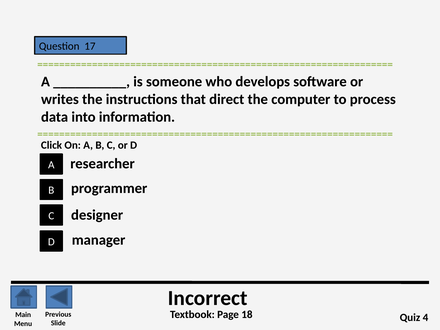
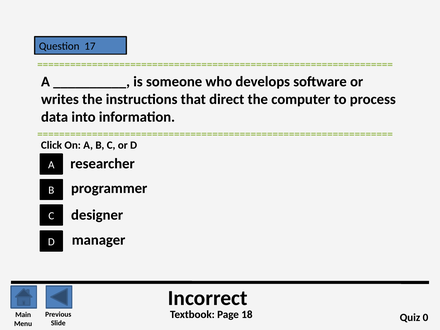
4: 4 -> 0 (426, 318)
